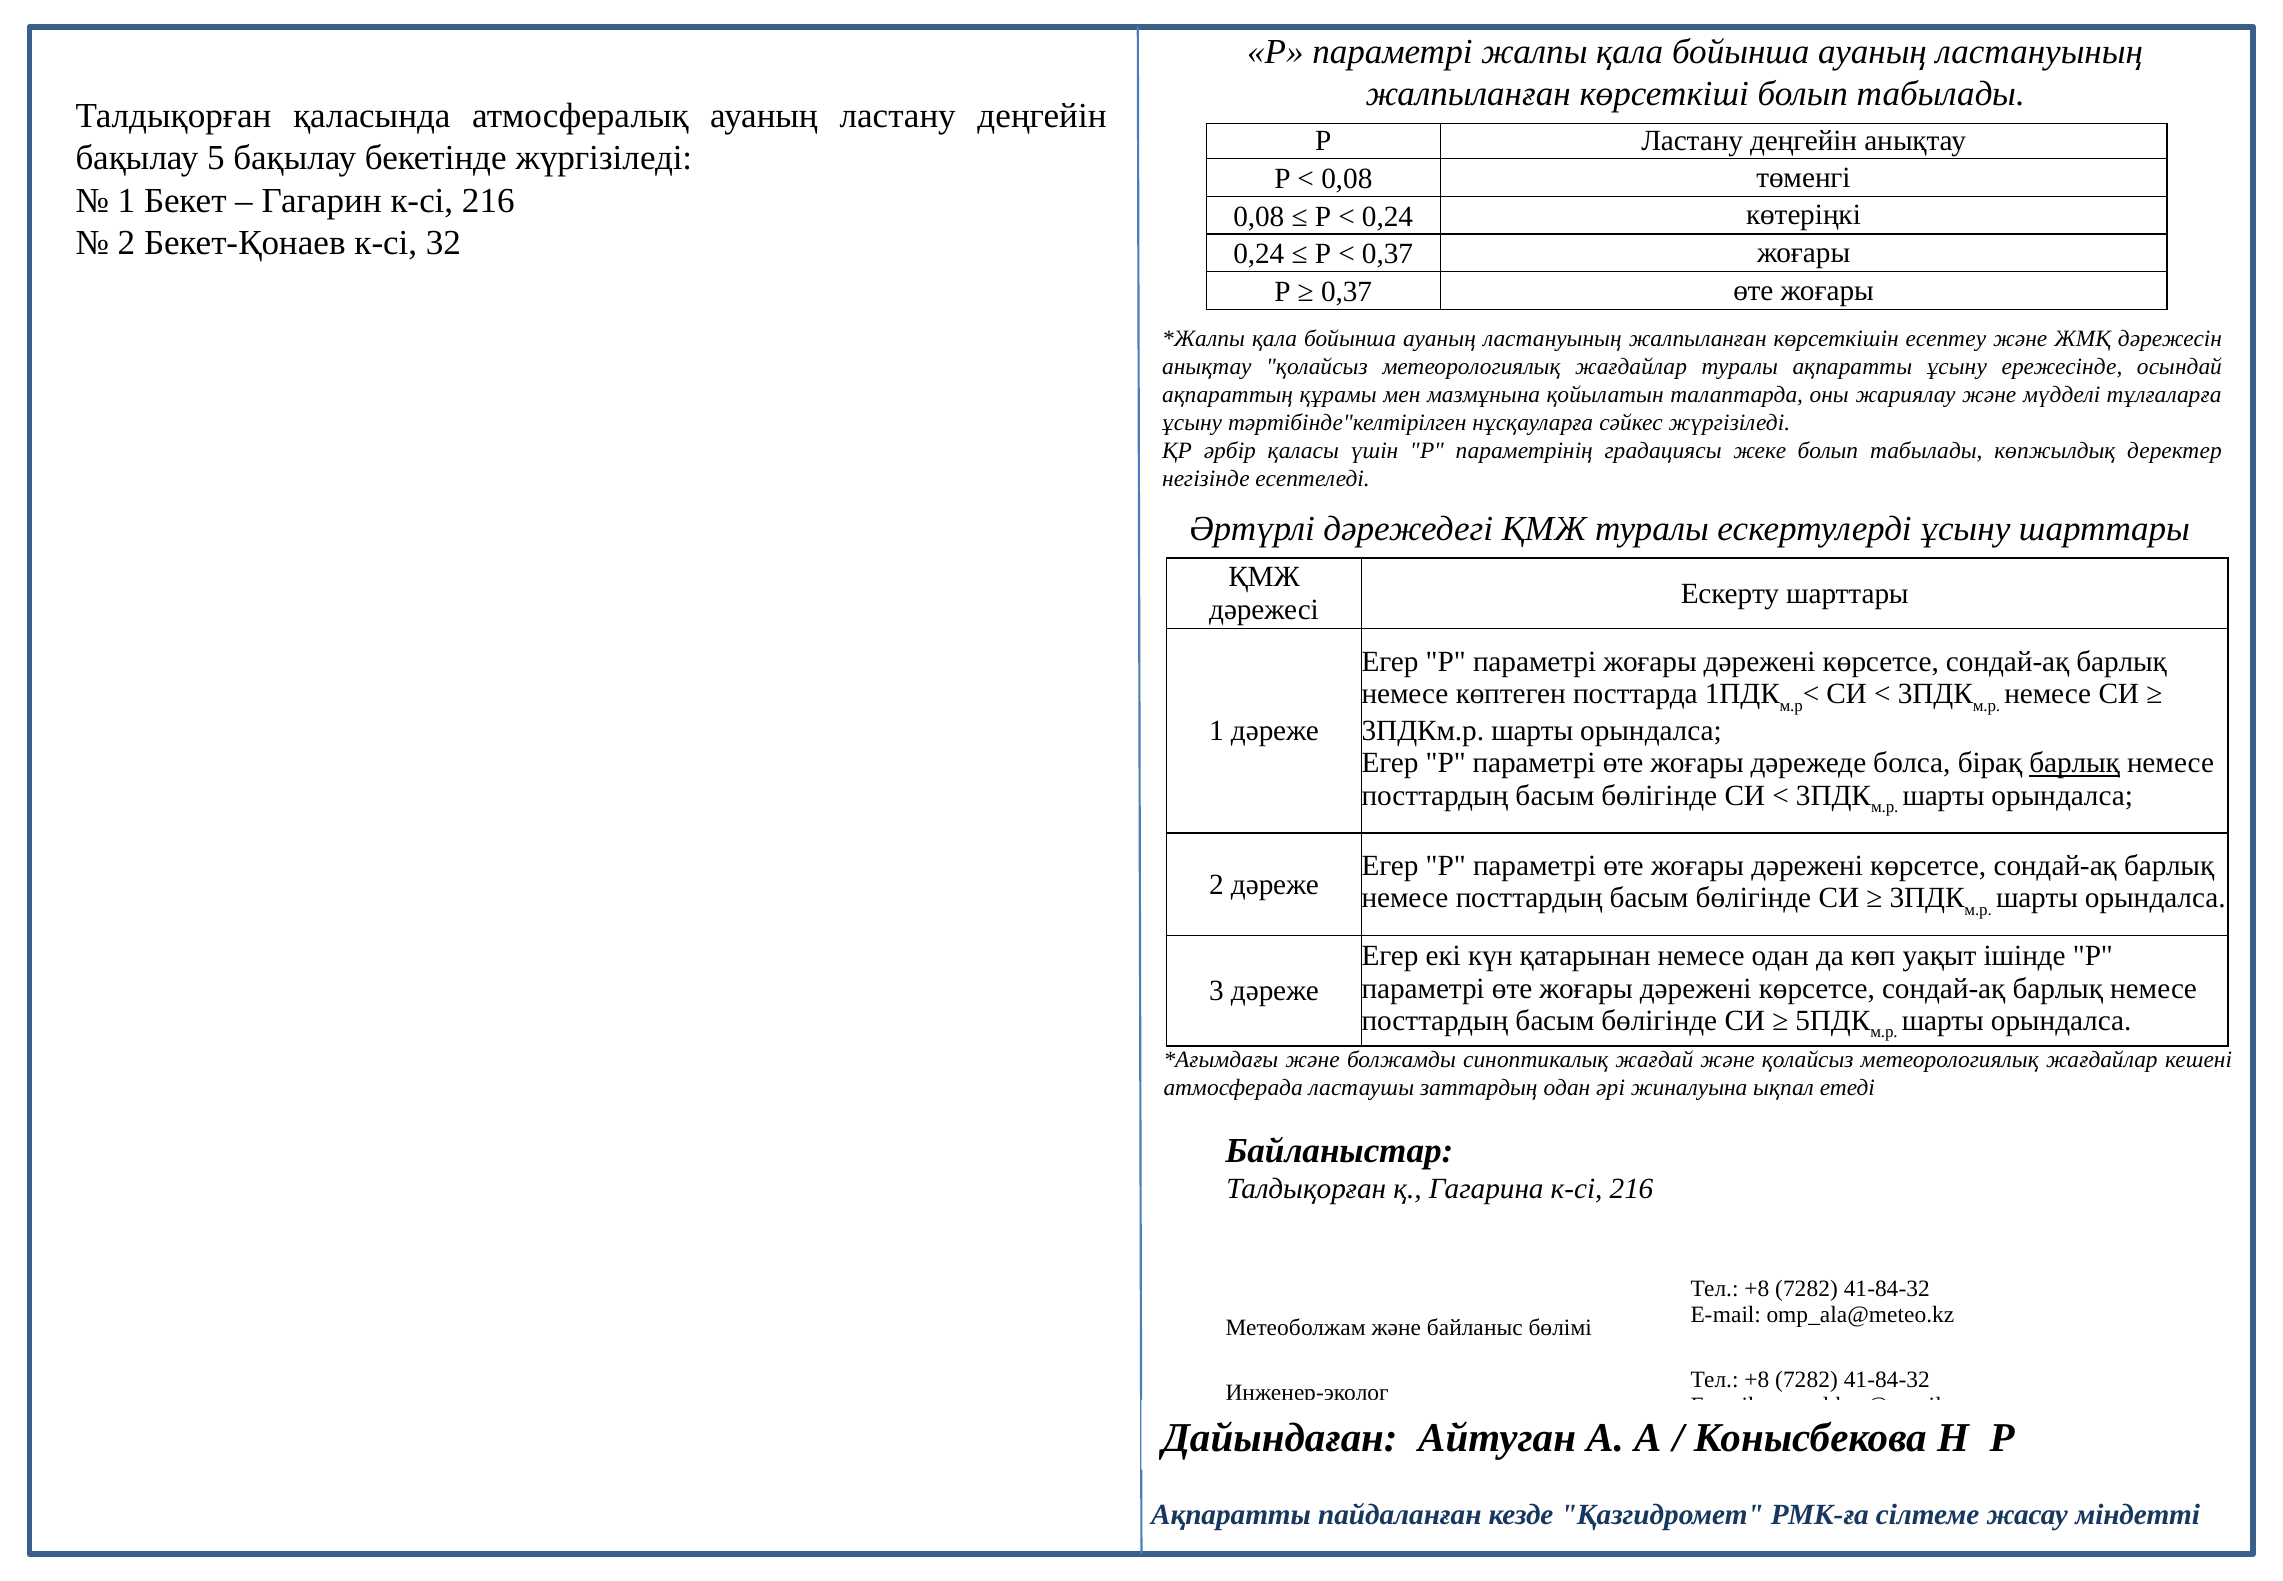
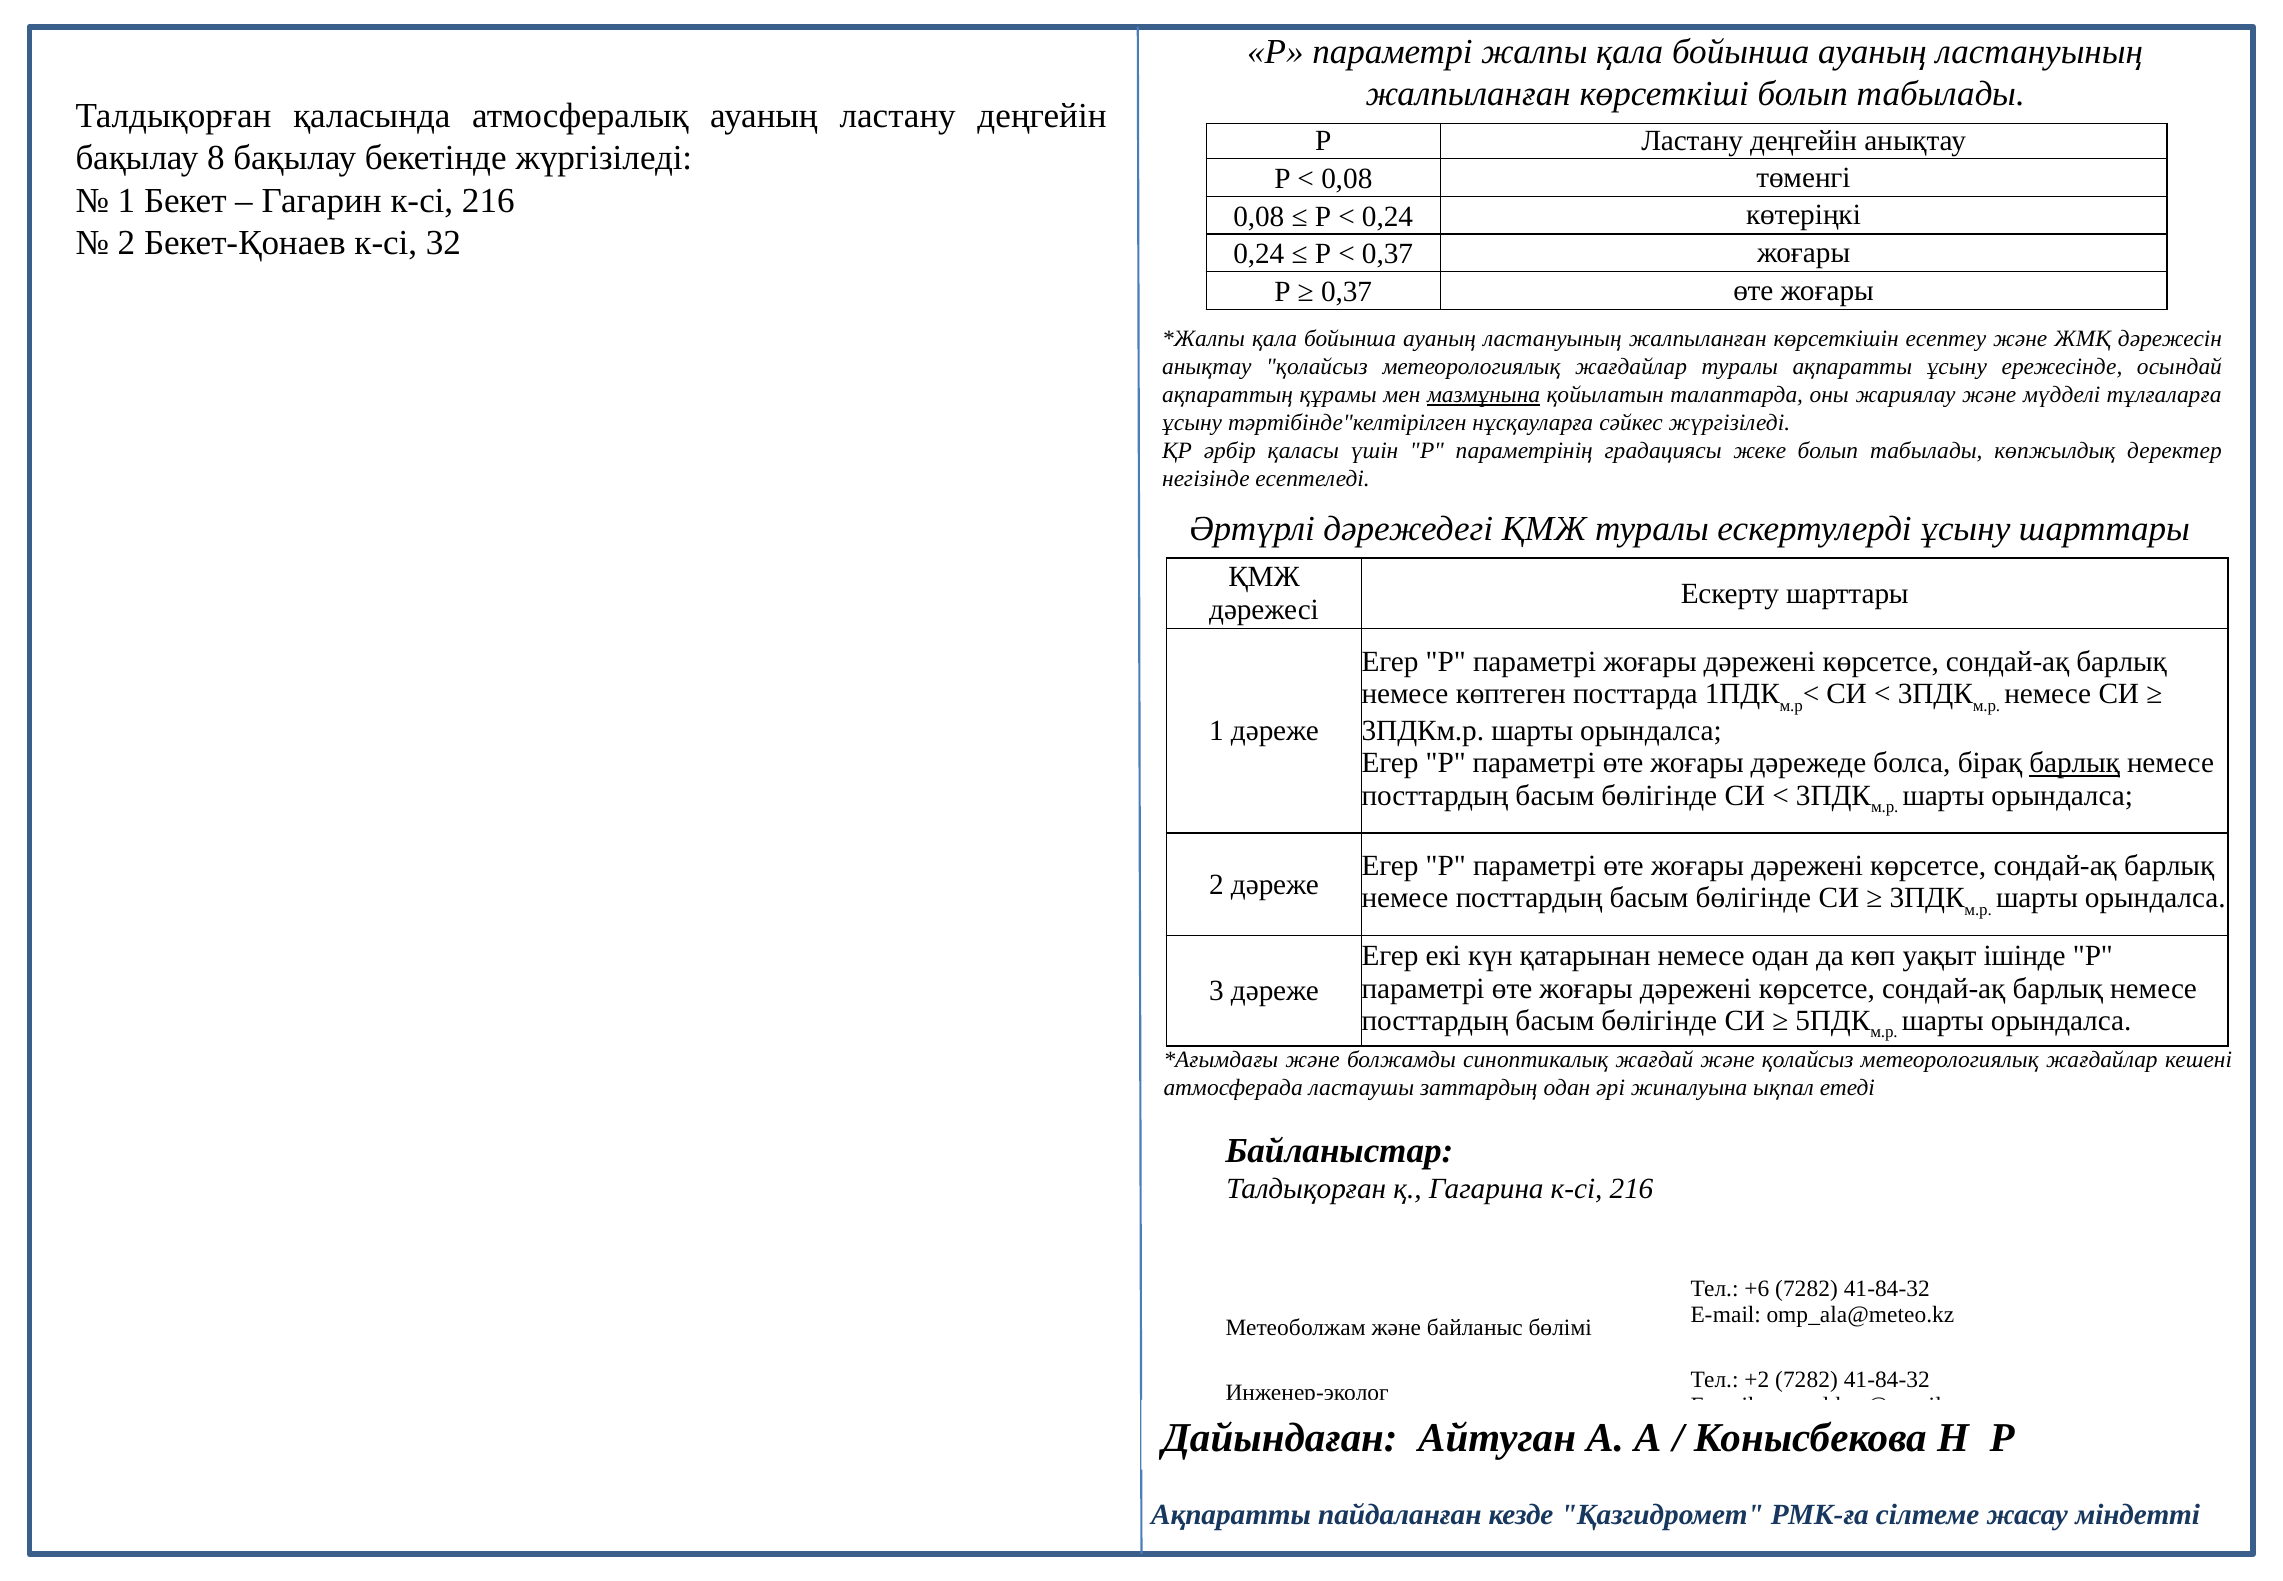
5: 5 -> 8 (216, 158)
мазмұнына underline: none -> present (1484, 395)
+8: +8 -> +6 (1757, 1289)
+8: +8 -> +2 (1757, 1380)
